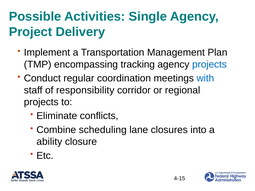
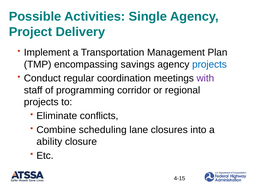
tracking: tracking -> savings (138, 64)
with colour: blue -> purple (205, 78)
responsibility: responsibility -> programming (85, 90)
